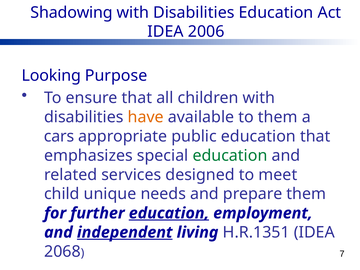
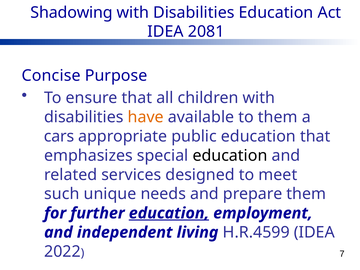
2006: 2006 -> 2081 (206, 32)
Looking: Looking -> Concise (51, 76)
education colour: green -> black (230, 156)
child: child -> such (62, 194)
independent underline: present -> none (125, 232)
H.R.1351: H.R.1351 -> H.R.4599 (256, 232)
2068: 2068 -> 2022 (62, 252)
